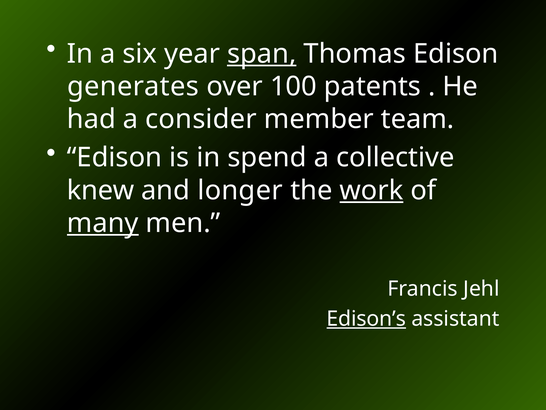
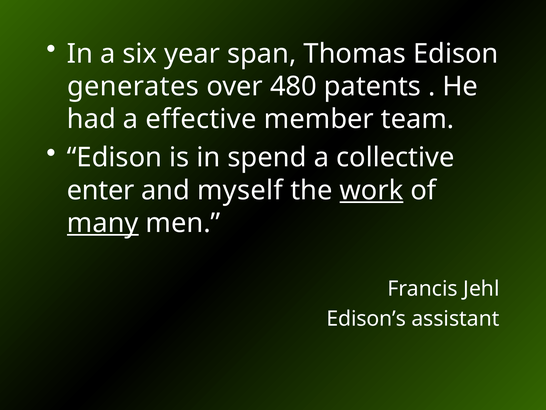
span underline: present -> none (262, 54)
100: 100 -> 480 (293, 86)
consider: consider -> effective (201, 119)
knew: knew -> enter (101, 190)
longer: longer -> myself (240, 190)
Edison’s underline: present -> none (366, 318)
